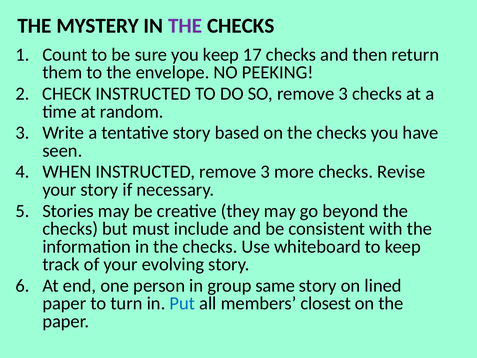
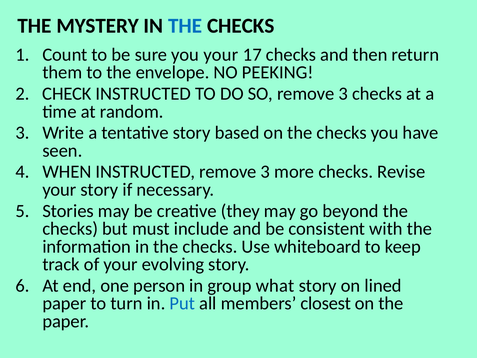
THE colour: purple -> blue (185, 26)
you keep: keep -> your (221, 55)
same: same -> what (275, 285)
